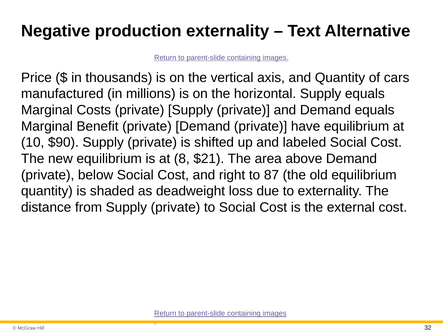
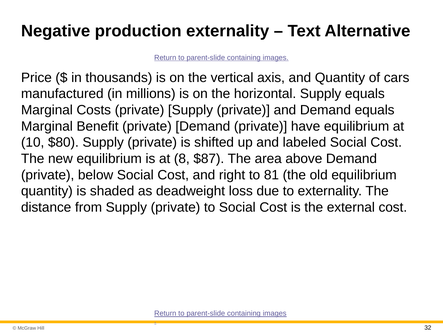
$90: $90 -> $80 (63, 143)
$21: $21 -> $87 (209, 159)
87: 87 -> 81 (271, 175)
